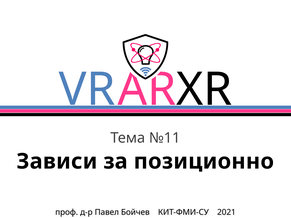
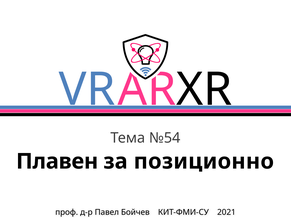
№11: №11 -> №54 (165, 138)
Зависи: Зависи -> Плавен (57, 162)
